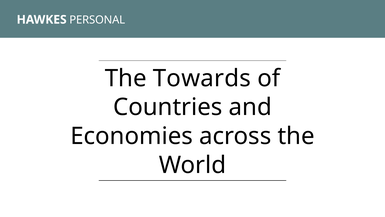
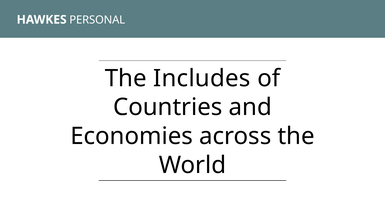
Towards: Towards -> Includes (202, 78)
